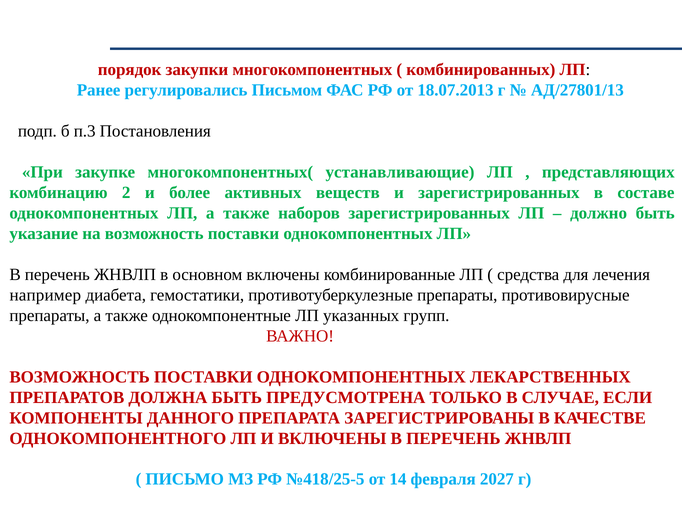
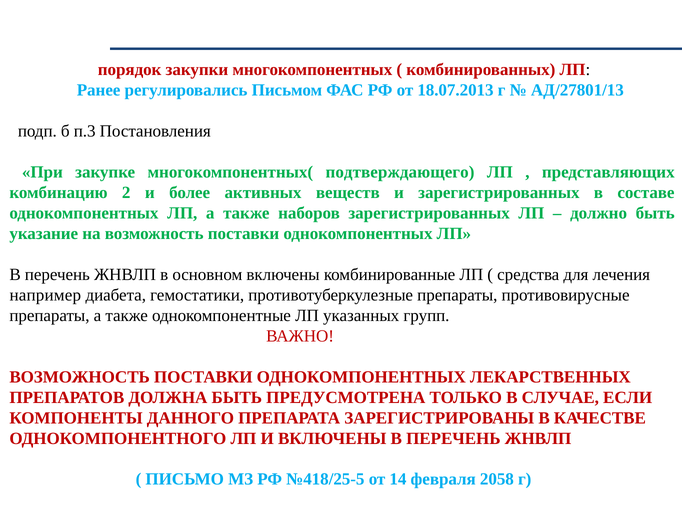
устанавливающие: устанавливающие -> подтверждающего (400, 172)
2027: 2027 -> 2058 (497, 479)
